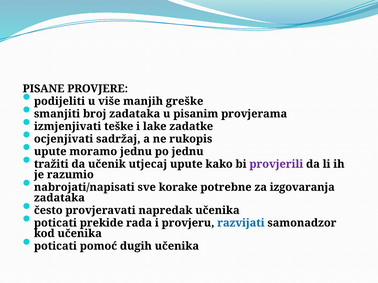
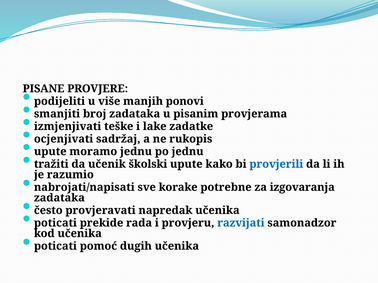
greške: greške -> ponovi (185, 101)
utjecaj: utjecaj -> školski (148, 164)
provjerili colour: purple -> blue (276, 164)
